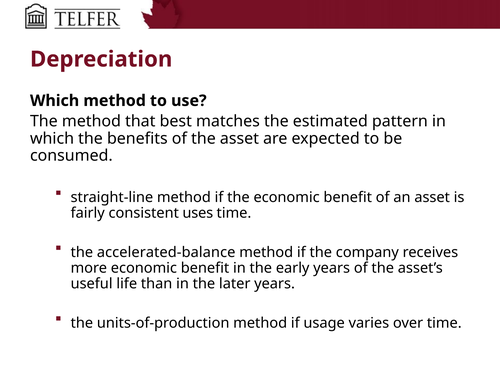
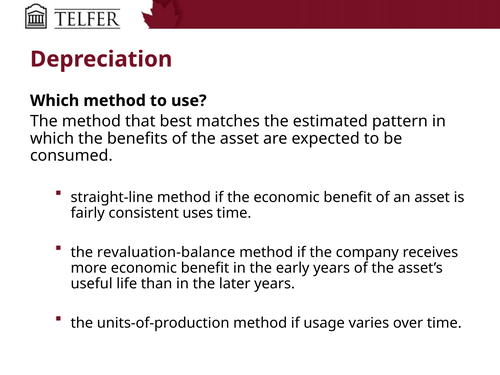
accelerated-balance: accelerated-balance -> revaluation-balance (166, 252)
